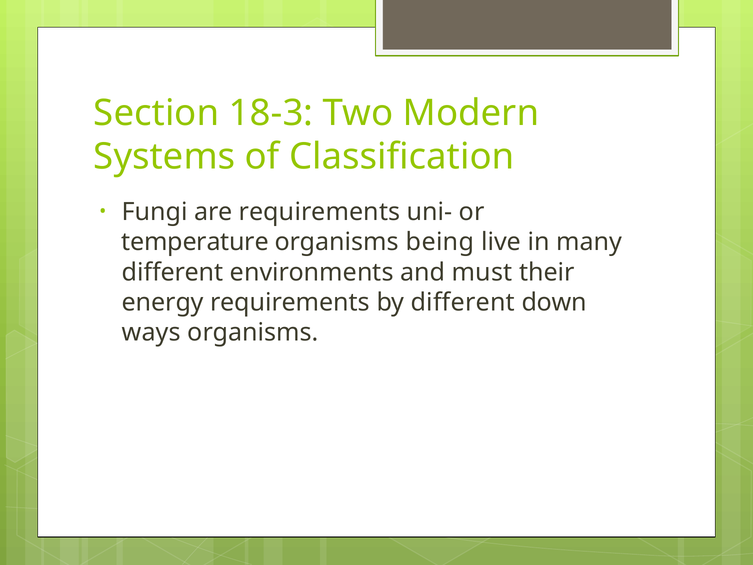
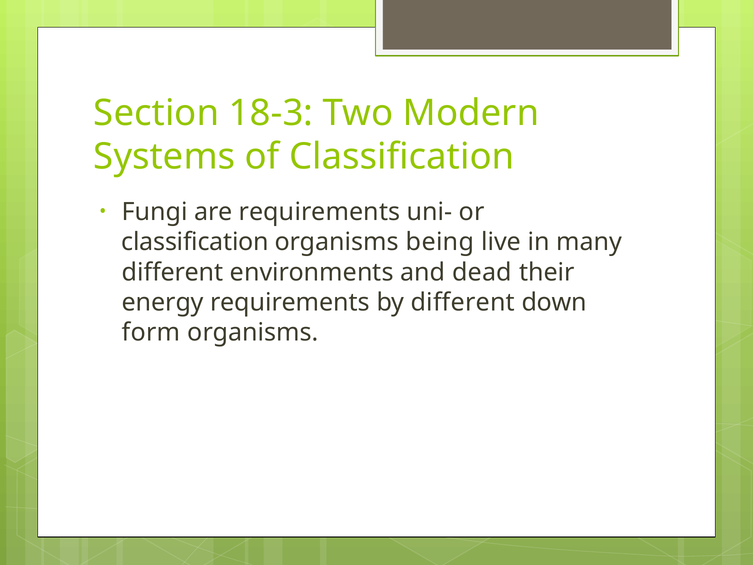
temperature: temperature -> classification (195, 242)
must: must -> dead (482, 272)
ways: ways -> form (151, 332)
